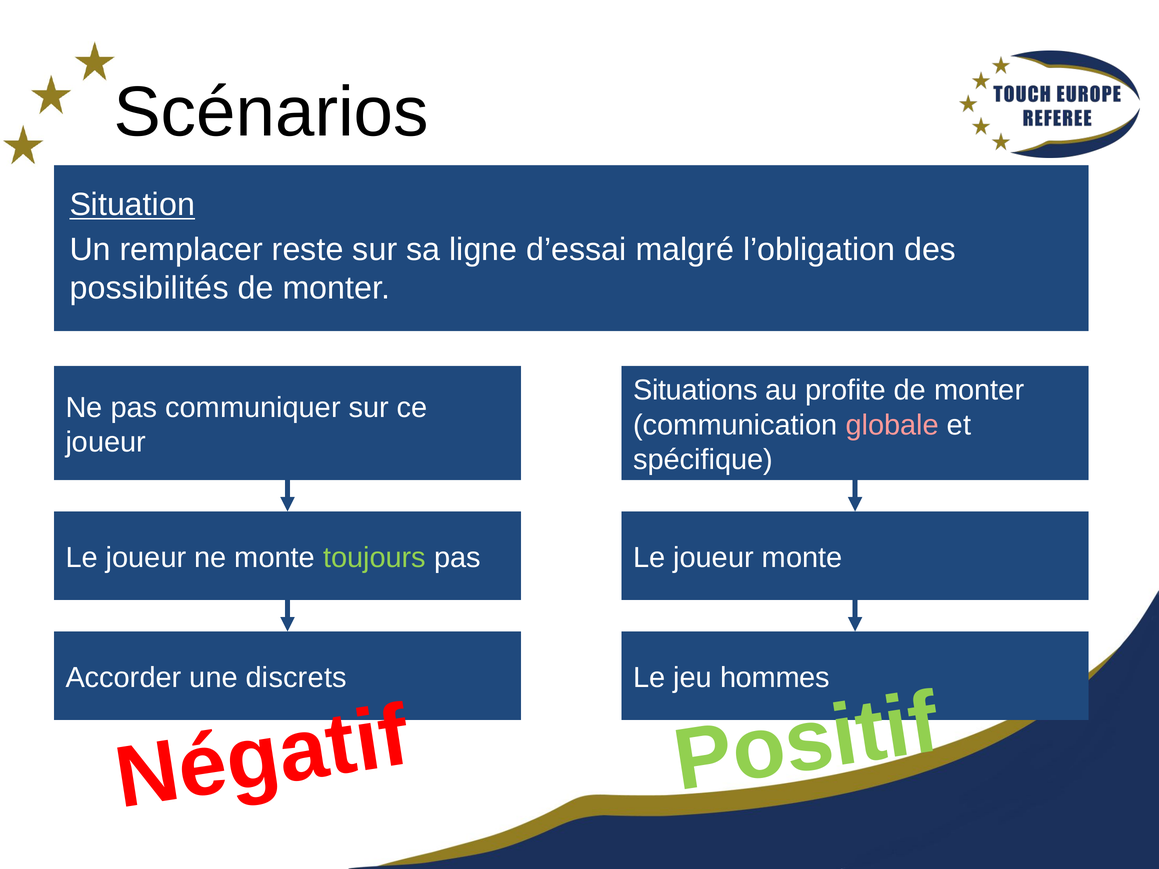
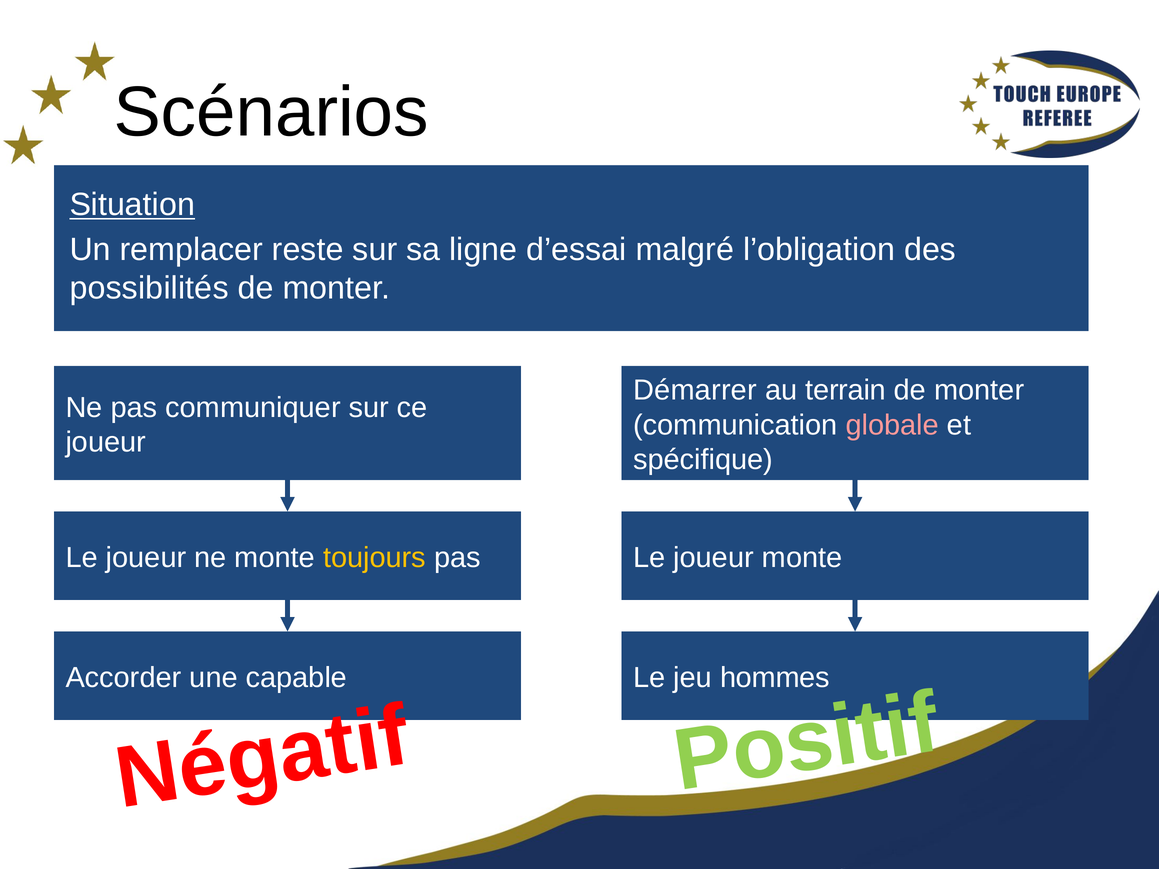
Situations: Situations -> Démarrer (695, 390)
profite: profite -> terrain (846, 390)
toujours colour: light green -> yellow (375, 558)
discrets: discrets -> capable (296, 678)
